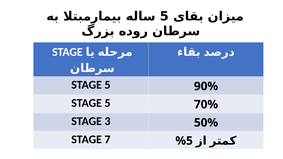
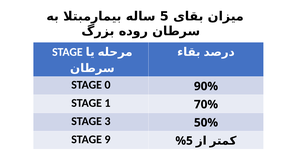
5: 5 -> 0 (108, 85)
5: 5 -> 1 (108, 103)
7: 7 -> 9 (108, 140)
